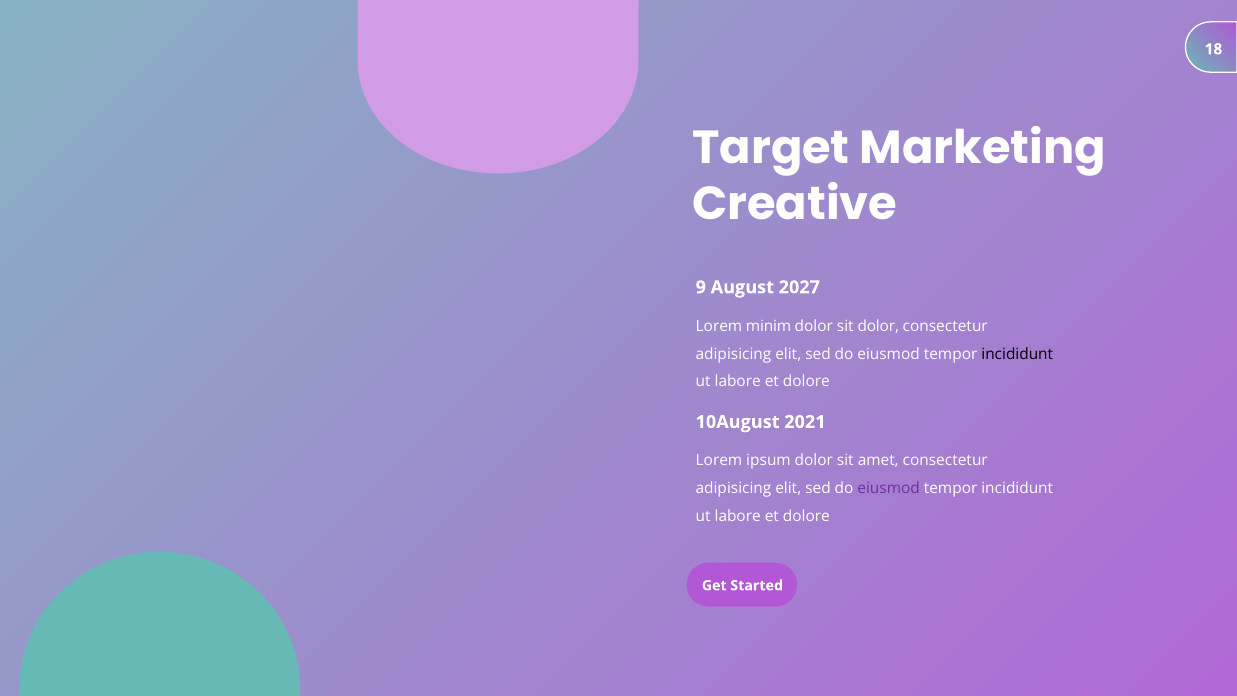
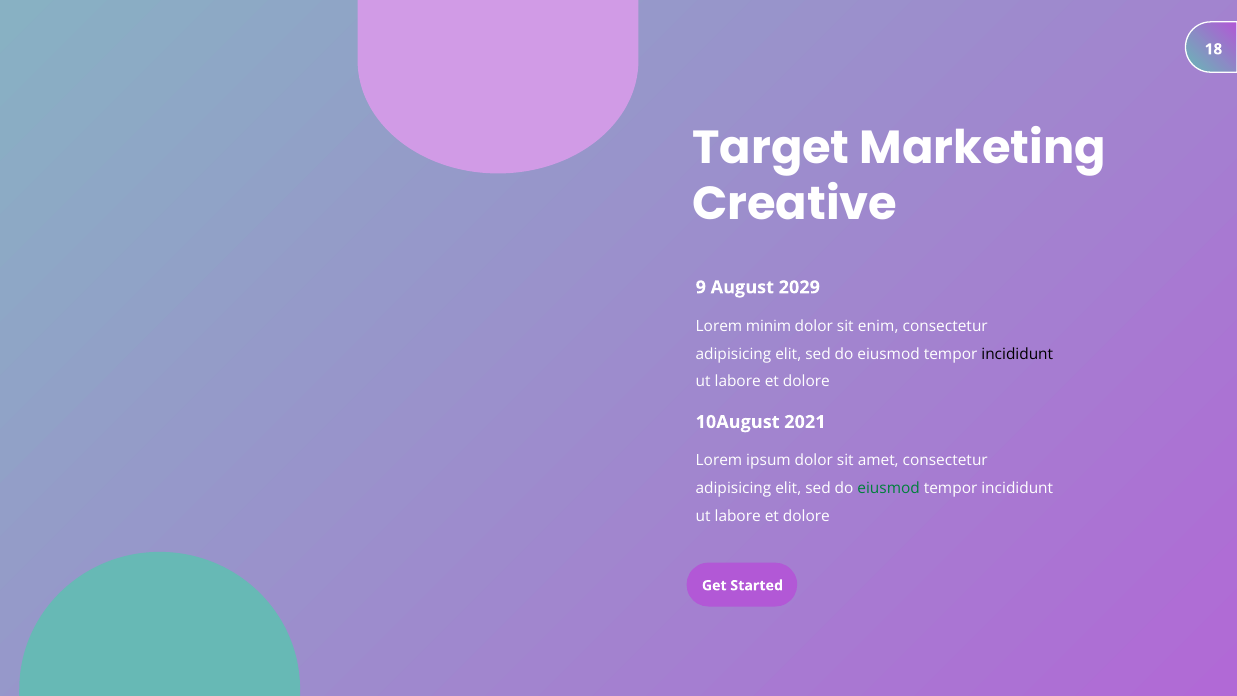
2027: 2027 -> 2029 (799, 287)
sit dolor: dolor -> enim (878, 326)
eiusmod colour: purple -> green (889, 488)
